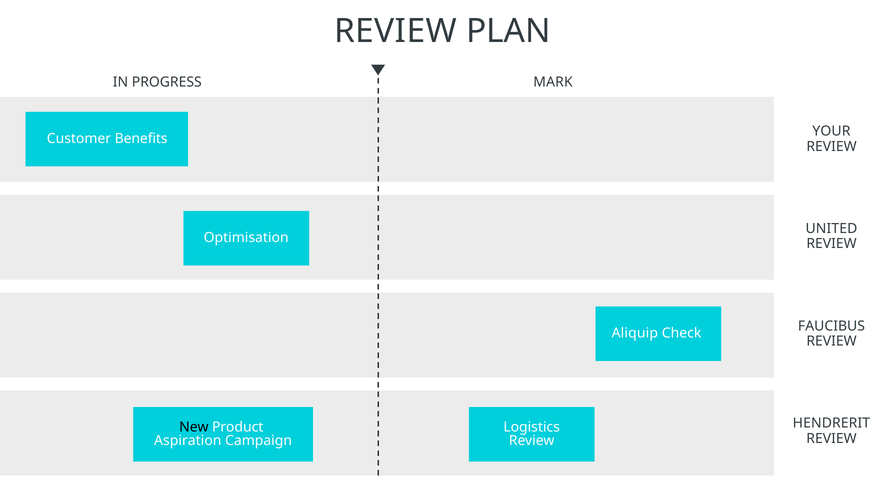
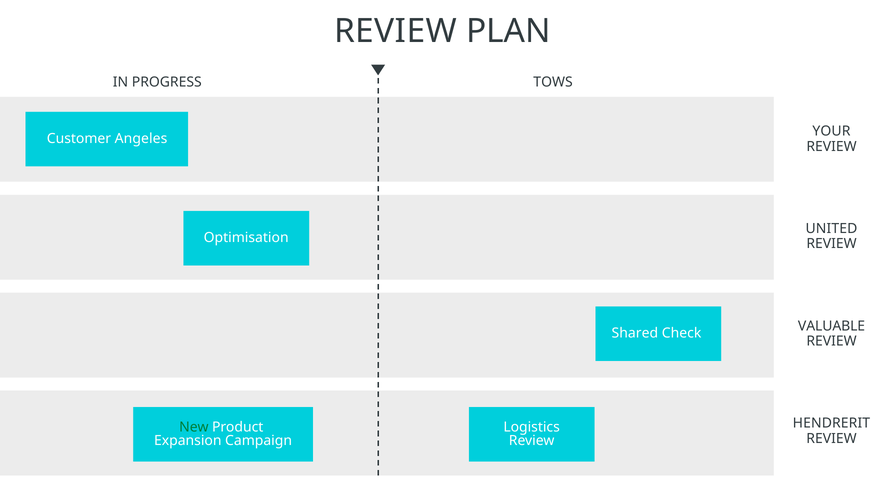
MARK: MARK -> TOWS (553, 82)
Benefits: Benefits -> Angeles (141, 139)
FAUCIBUS: FAUCIBUS -> VALUABLE (832, 326)
Aliquip: Aliquip -> Shared (635, 333)
New colour: black -> green (194, 427)
Aspiration: Aspiration -> Expansion (188, 441)
